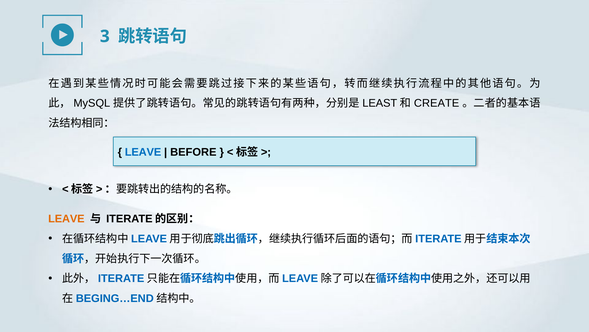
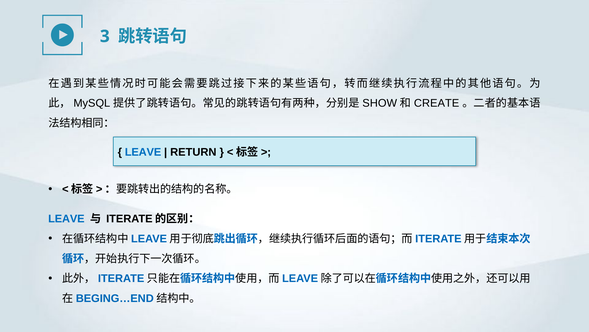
LEAST: LEAST -> SHOW (380, 103)
BEFORE: BEFORE -> RETURN (193, 152)
LEAVE colour: orange -> blue (66, 218)
